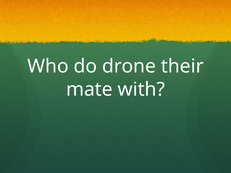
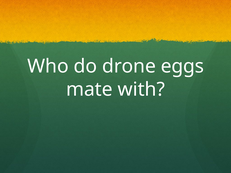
their: their -> eggs (182, 66)
